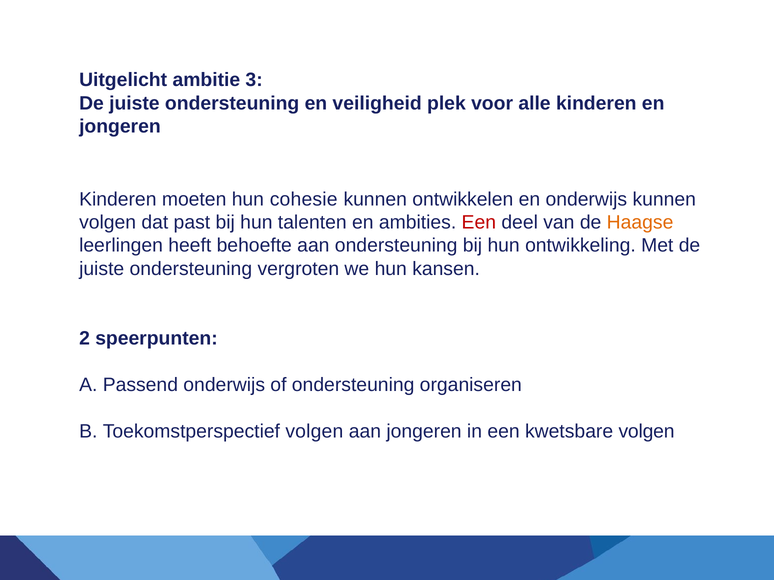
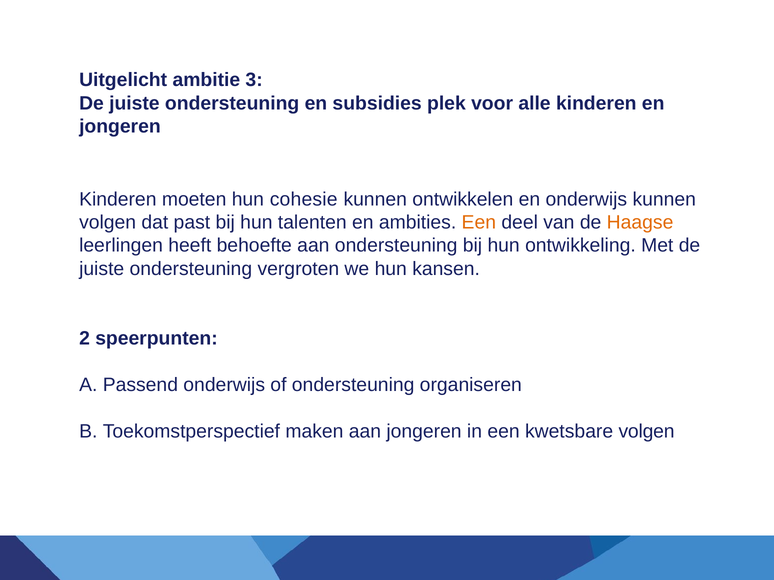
veiligheid: veiligheid -> subsidies (377, 103)
Een colour: red -> orange (479, 223)
Toekomstperspectief volgen: volgen -> maken (314, 432)
